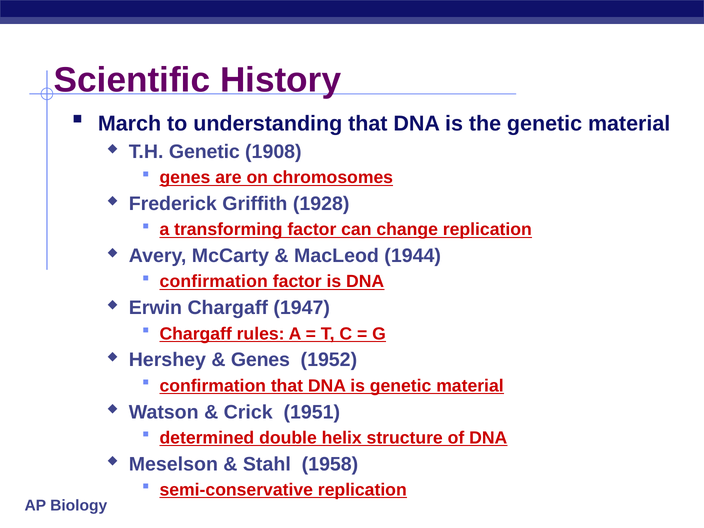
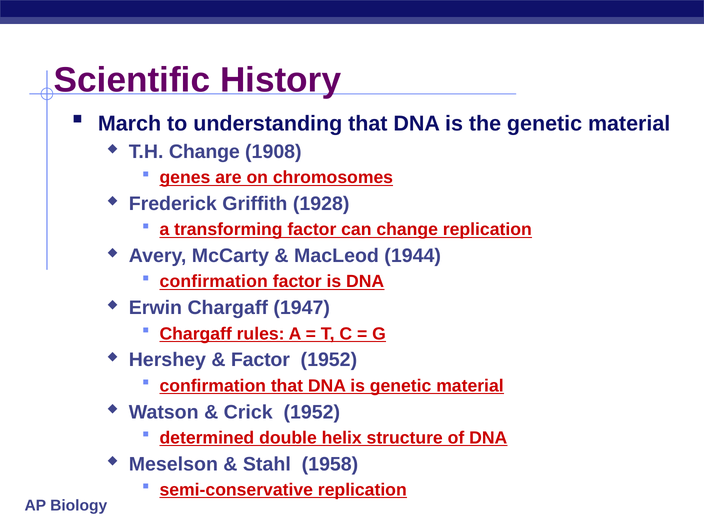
T.H Genetic: Genetic -> Change (204, 152)
Genes: Genes -> Factor (260, 360)
Crick 1951: 1951 -> 1952 (312, 412)
